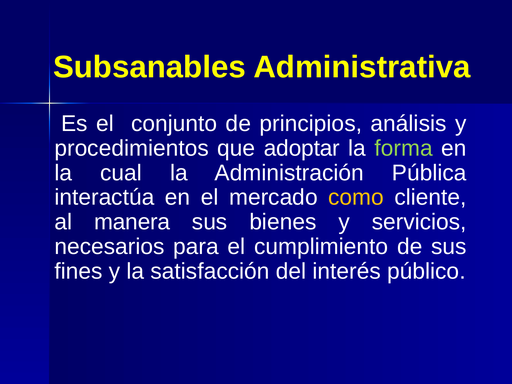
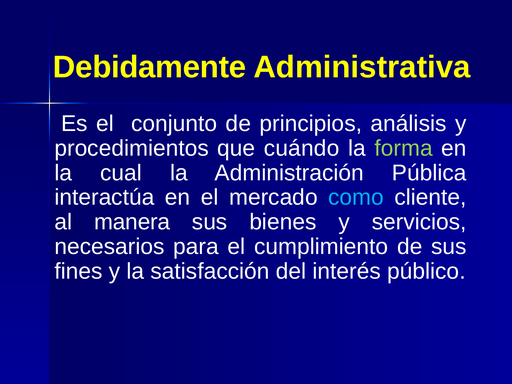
Subsanables: Subsanables -> Debidamente (150, 67)
adoptar: adoptar -> cuándo (302, 148)
como colour: yellow -> light blue (356, 197)
